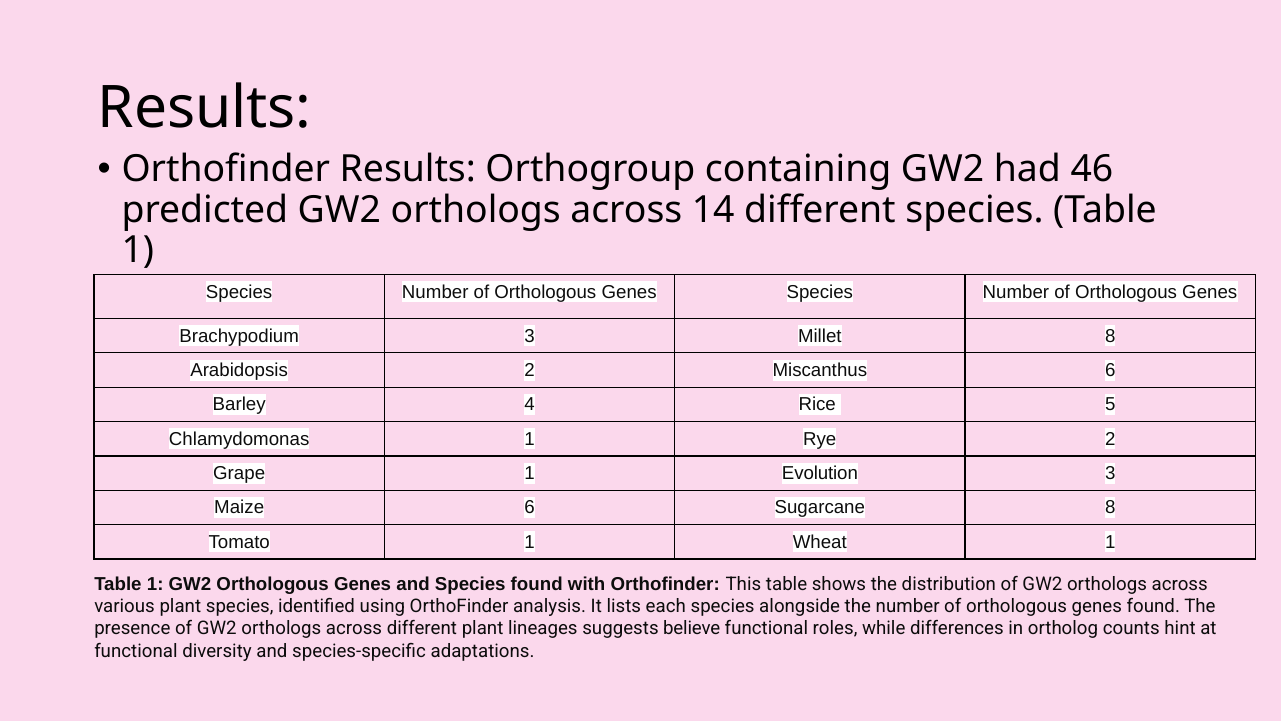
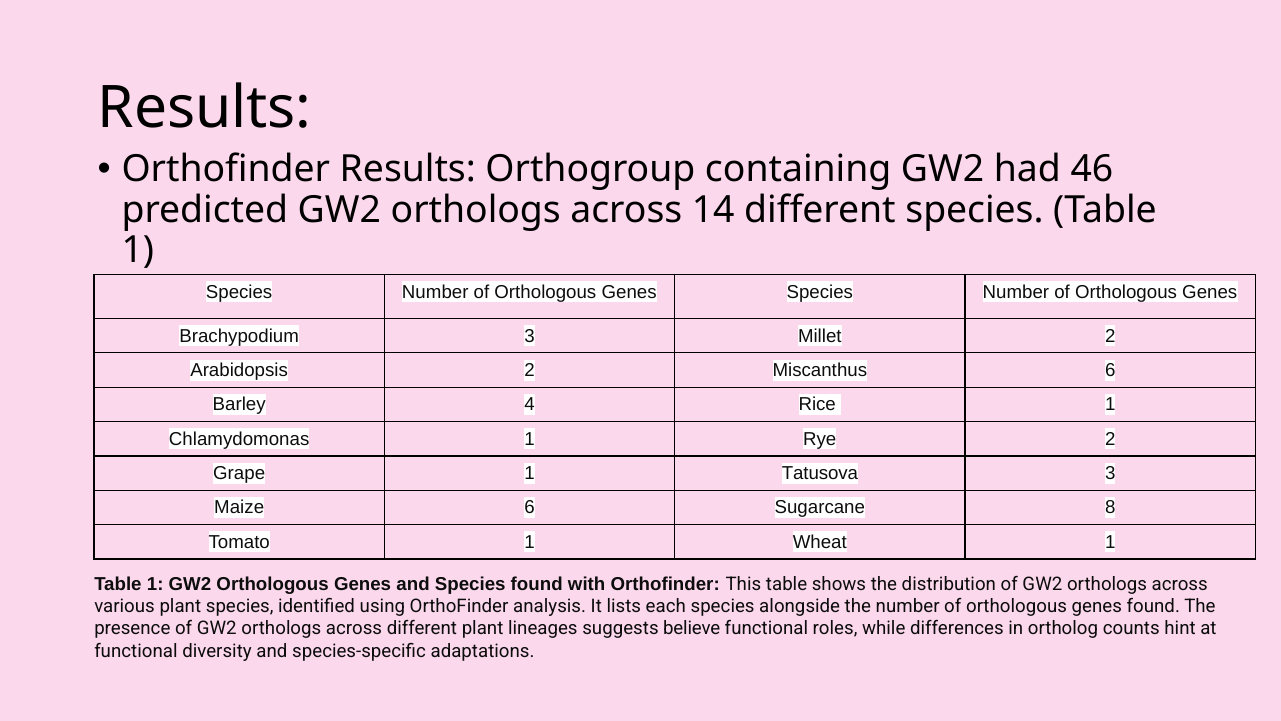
Millet 8: 8 -> 2 (1110, 336)
Rice 5: 5 -> 1 (1110, 404)
Evolution: Evolution -> Tatusova (820, 473)
